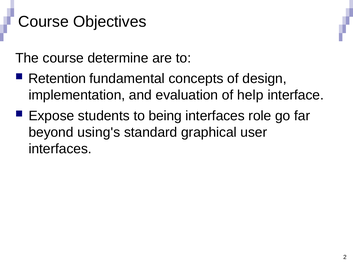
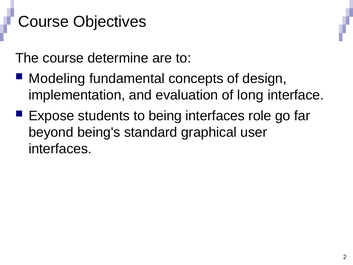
Retention: Retention -> Modeling (57, 79)
help: help -> long (250, 95)
using's: using's -> being's (99, 132)
